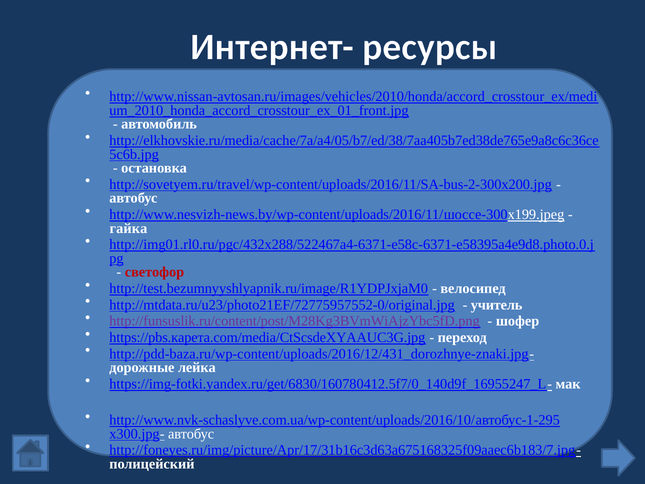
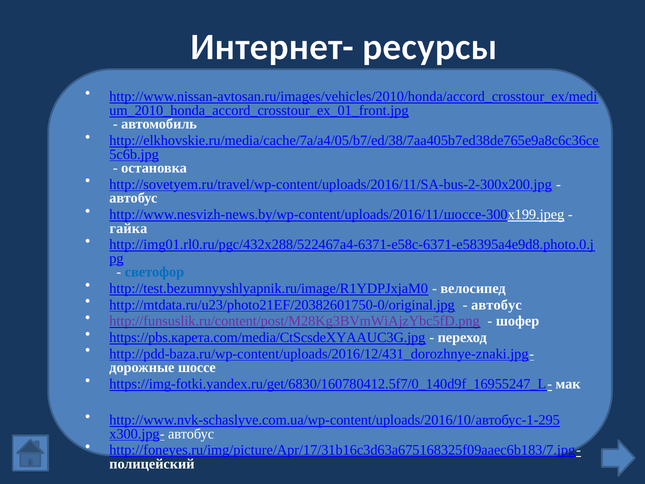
светофор colour: red -> blue (155, 272)
http://mtdata.ru/u23/photo21EF/72775957552-0/original.jpg: http://mtdata.ru/u23/photo21EF/72775957552-0/original.jpg -> http://mtdata.ru/u23/photo21EF/20382601750-0/original.jpg (282, 305)
учитель: учитель -> автобус (496, 305)
лейка: лейка -> шоссе (197, 367)
